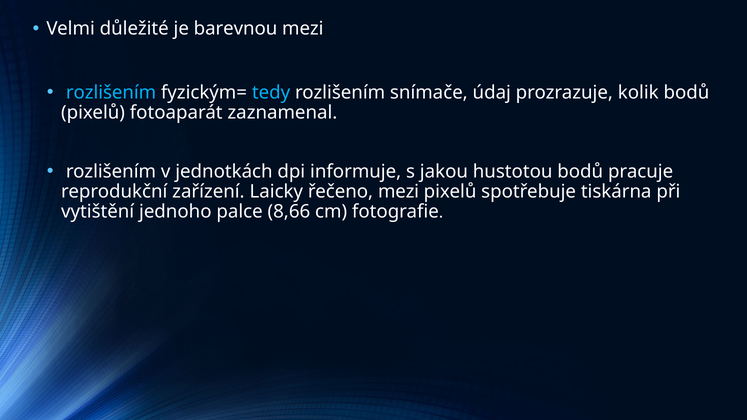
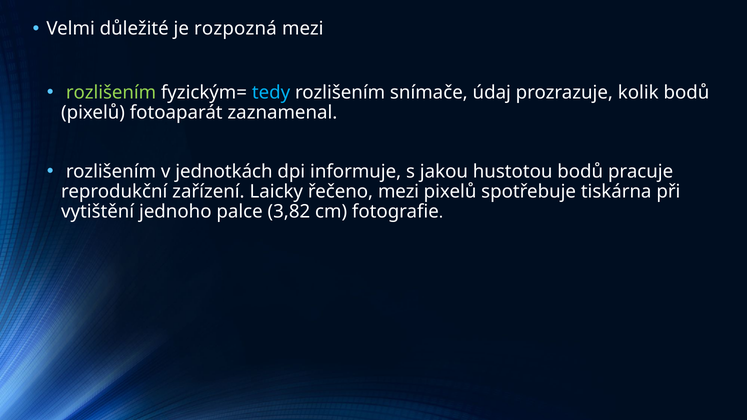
barevnou: barevnou -> rozpozná (235, 29)
rozlišením colour: light blue -> light green (111, 92)
8,66: 8,66 -> 3,82 (289, 212)
